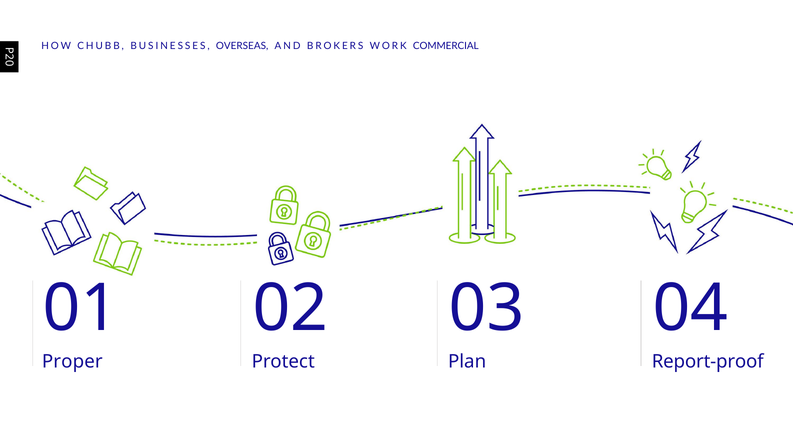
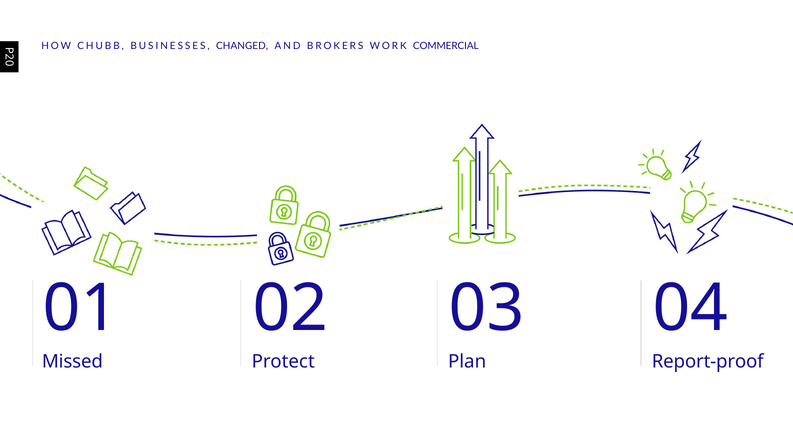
OVERSEAS: OVERSEAS -> CHANGED (242, 46)
Proper: Proper -> Missed (72, 362)
